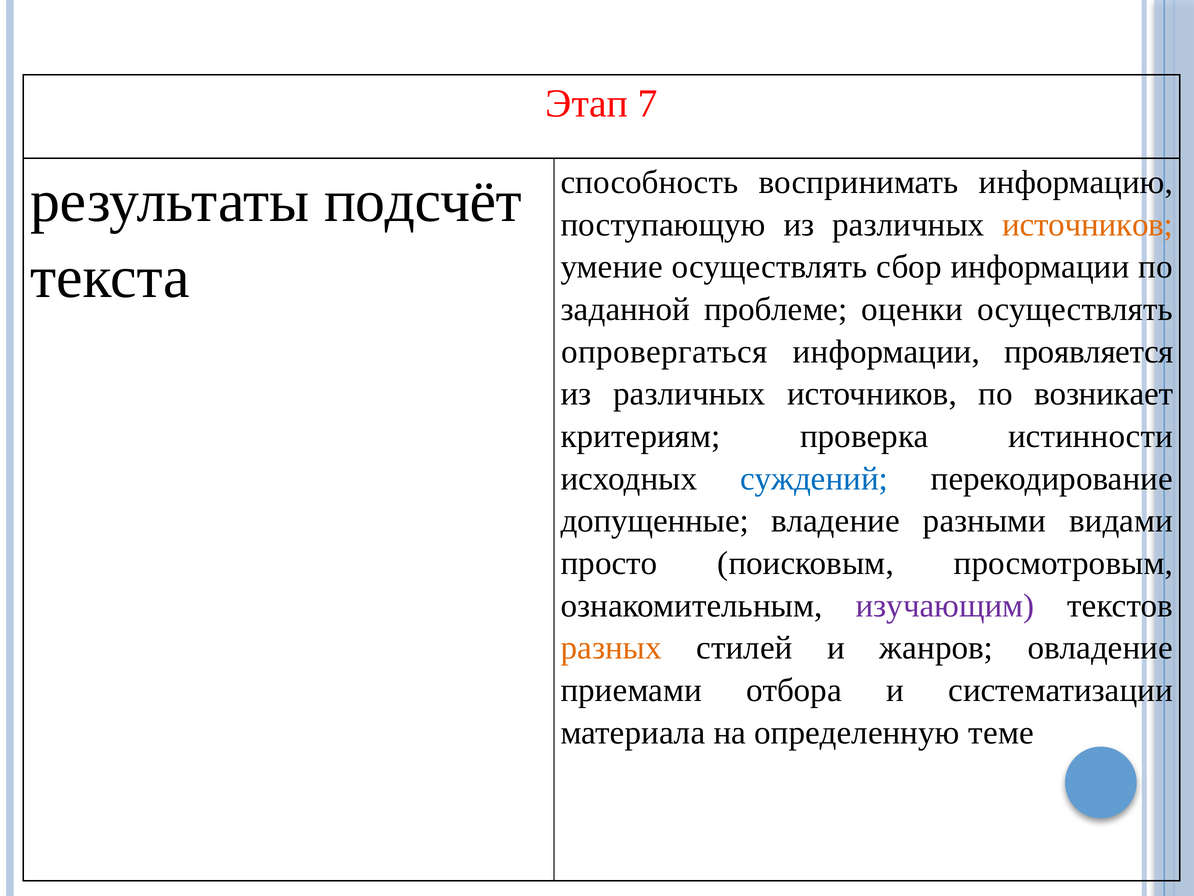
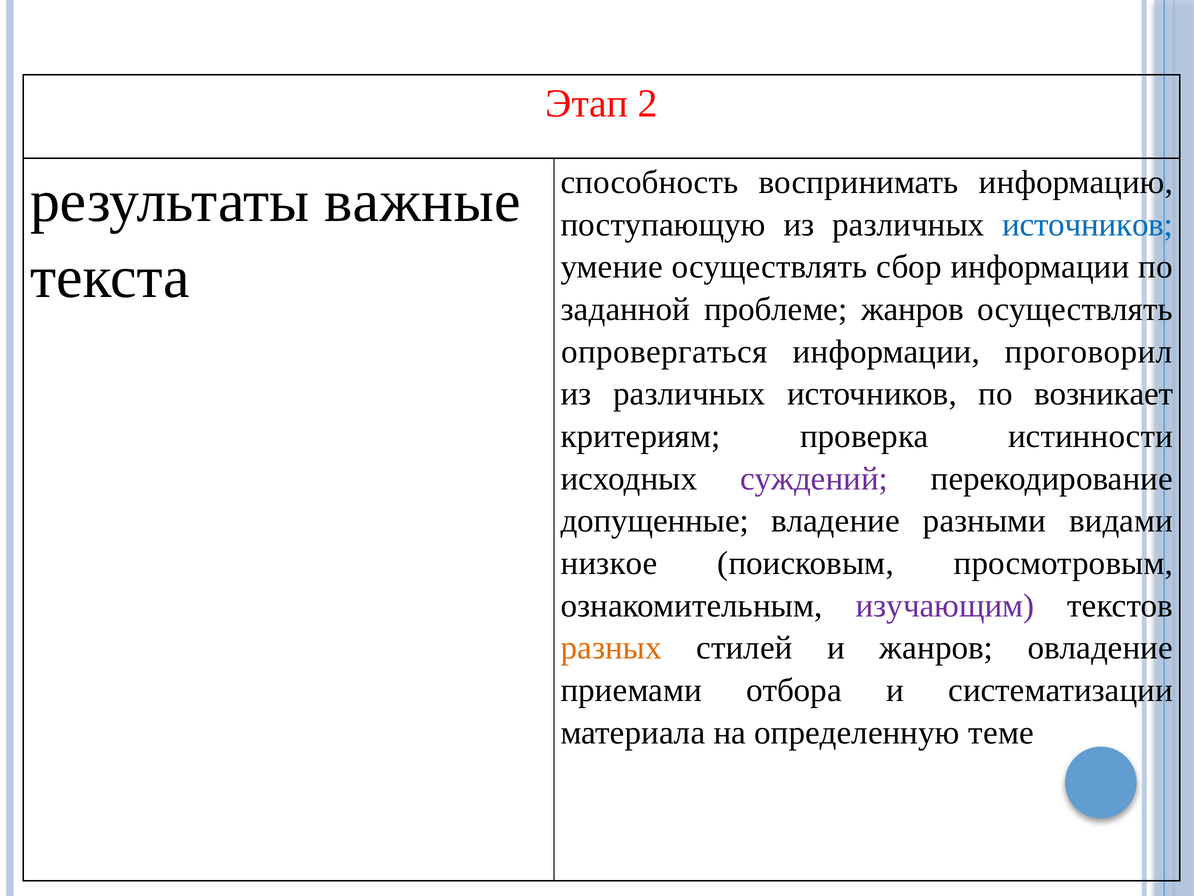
7: 7 -> 2 (648, 104)
подсчёт: подсчёт -> важные (422, 201)
источников colour: orange -> blue (1088, 225)
проблеме оценки: оценки -> жанров (913, 309)
проявляется: проявляется -> проговорил (1089, 351)
суждений colour: blue -> purple (814, 478)
просто: просто -> низкое (609, 563)
